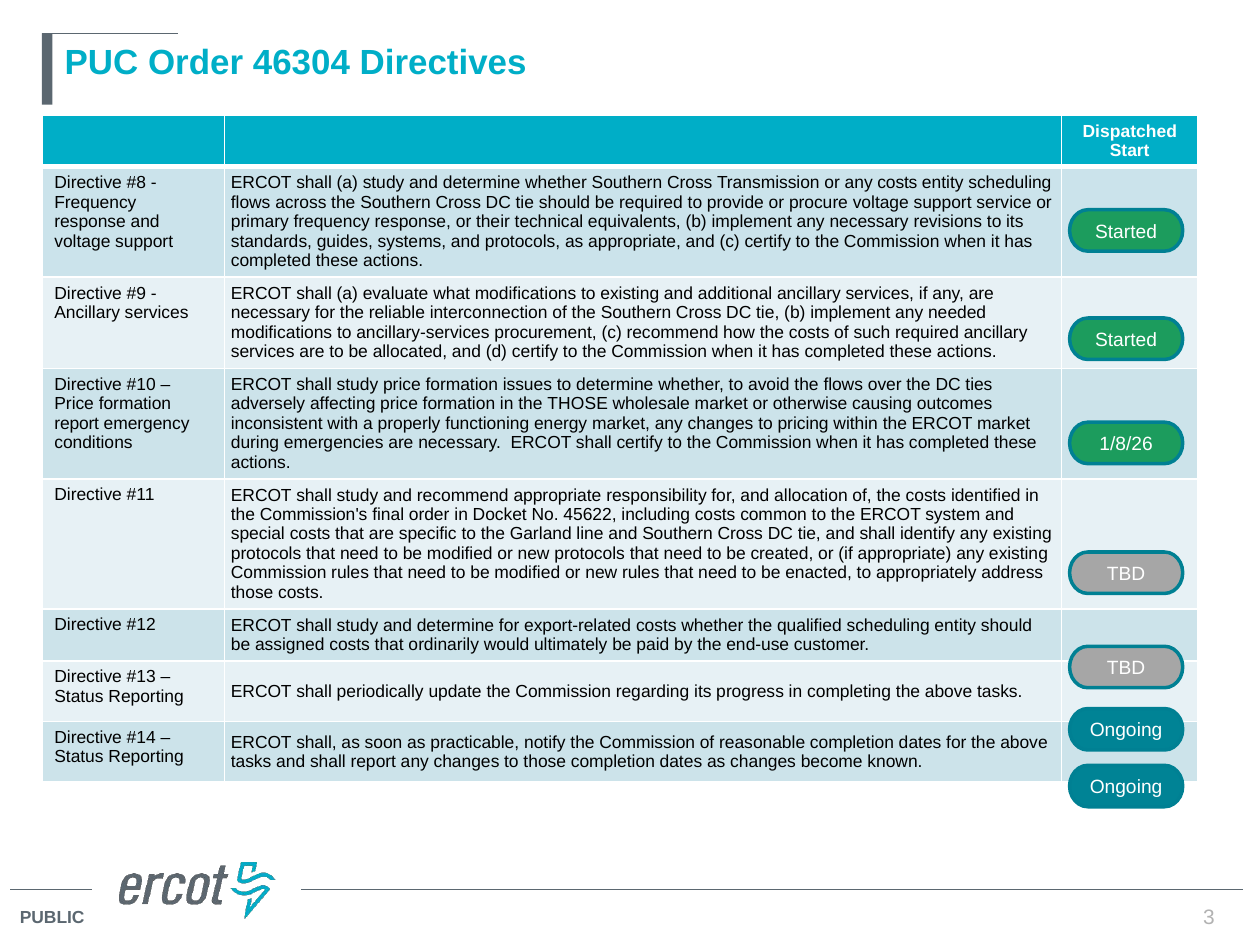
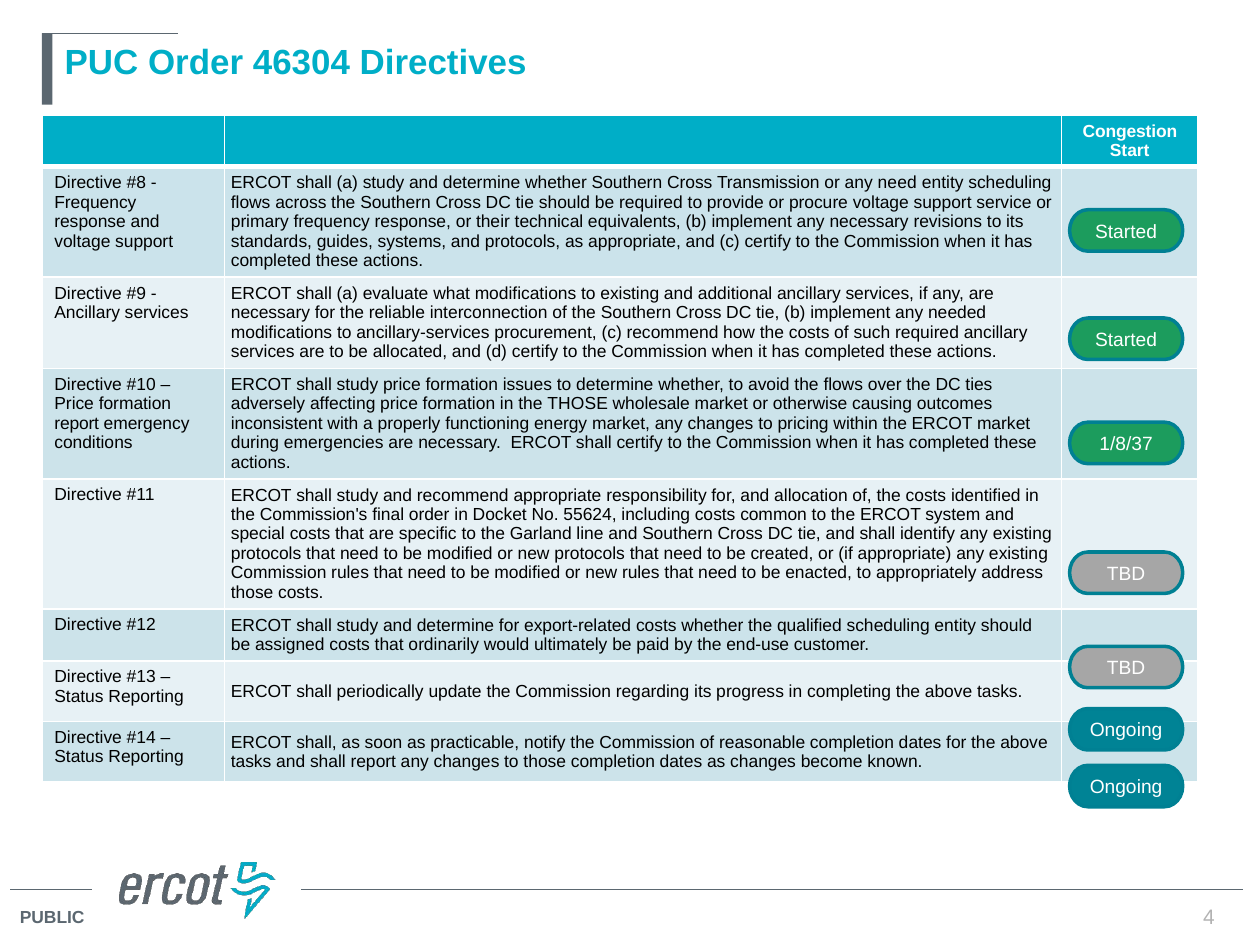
Dispatched: Dispatched -> Congestion (1130, 131)
any costs: costs -> need (897, 183)
1/8/26: 1/8/26 -> 1/8/37 (1126, 444)
45622: 45622 -> 55624 (590, 515)
3: 3 -> 4 (1209, 918)
